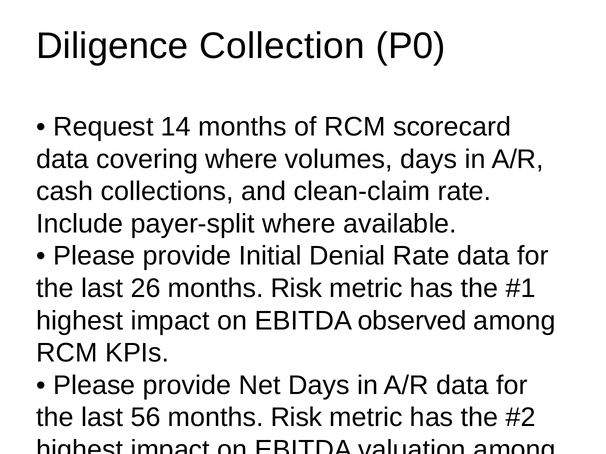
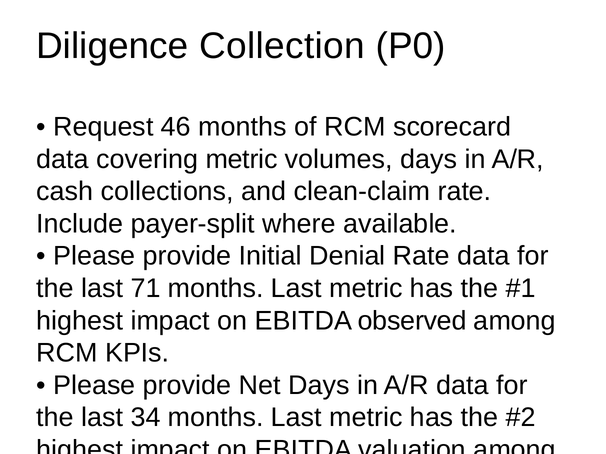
14: 14 -> 46 (176, 127)
covering where: where -> metric (242, 159)
26: 26 -> 71 (146, 289)
Risk: Risk -> Last (296, 289)
56: 56 -> 34 (146, 418)
Risk: Risk -> Last (296, 418)
